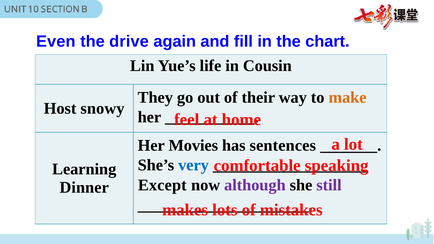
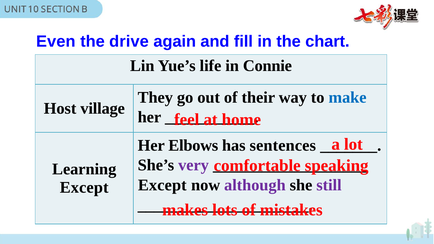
Cousin: Cousin -> Connie (267, 66)
make colour: orange -> blue (348, 97)
snowy: snowy -> village (103, 109)
Movies: Movies -> Elbows (193, 145)
very colour: blue -> purple (194, 165)
Dinner: Dinner -> Except (84, 187)
